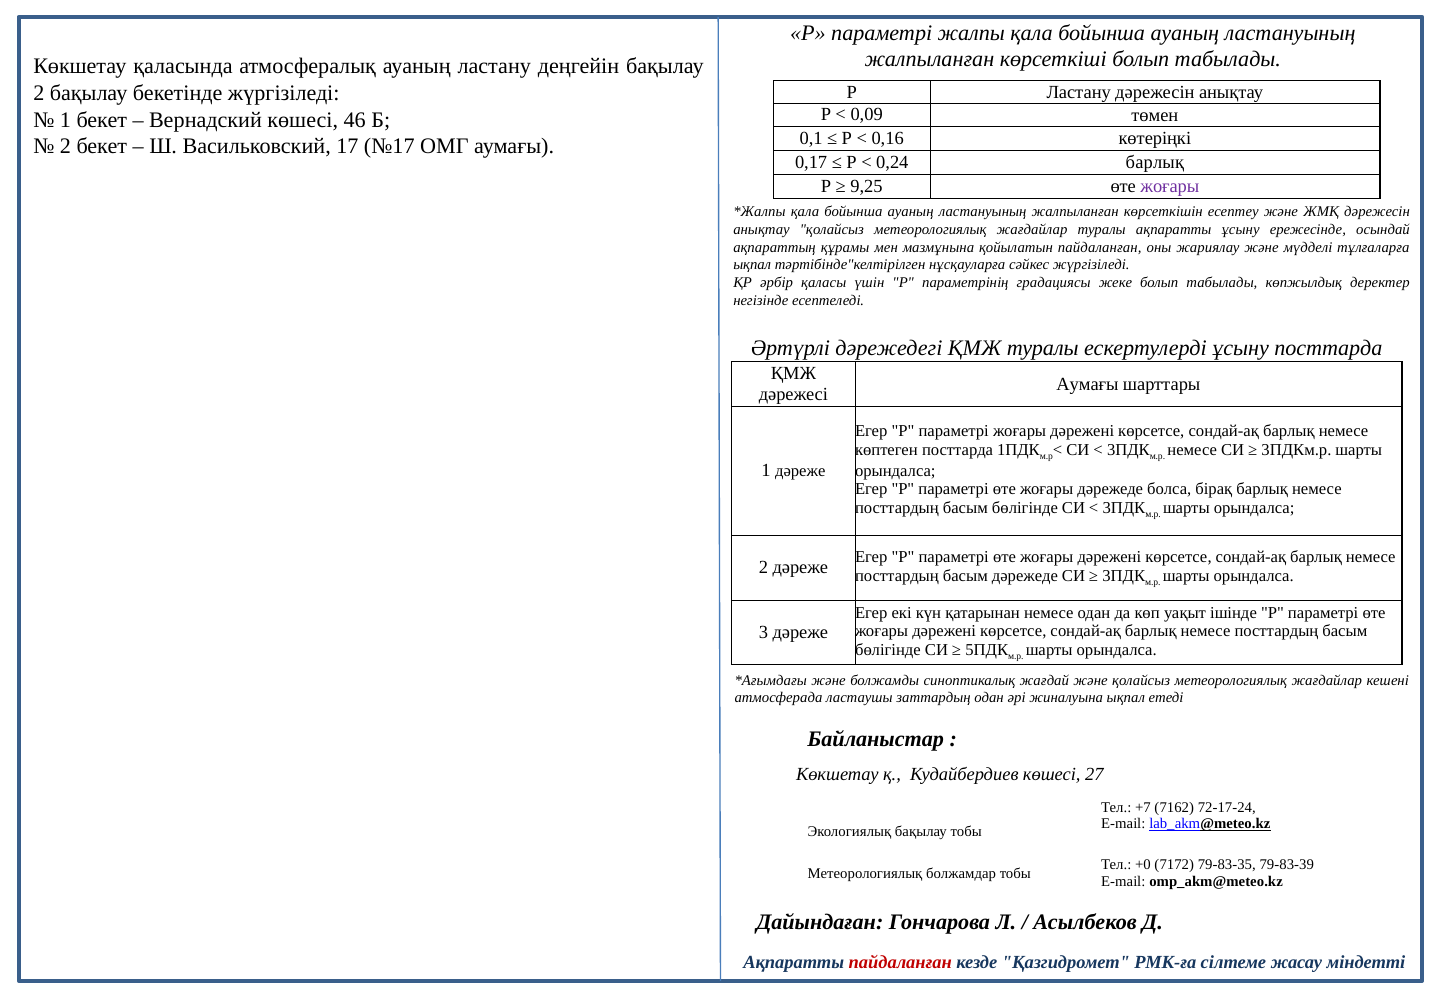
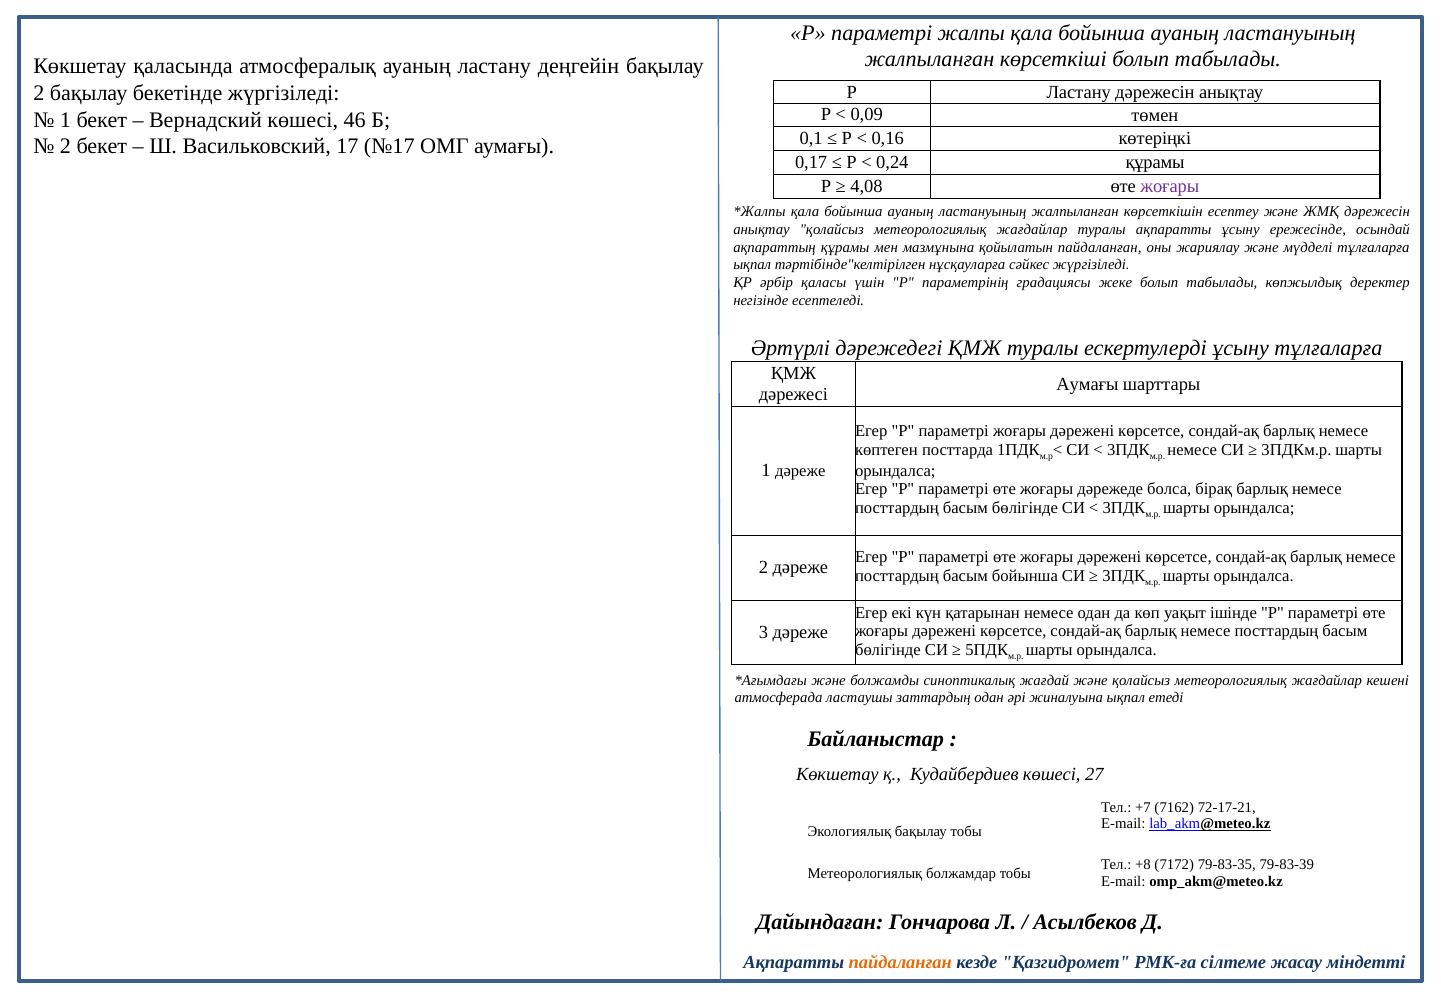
0,24 барлық: барлық -> құрамы (1155, 162)
9,25: 9,25 -> 4,08 (866, 186)
ұсыну посттарда: посттарда -> тұлғаларға (1328, 348)
басым дәрежеде: дәрежеде -> бойынша (1025, 575)
72-17-24: 72-17-24 -> 72-17-21 (1227, 807)
+0: +0 -> +8 (1143, 865)
пайдаланған colour: red -> orange (900, 962)
